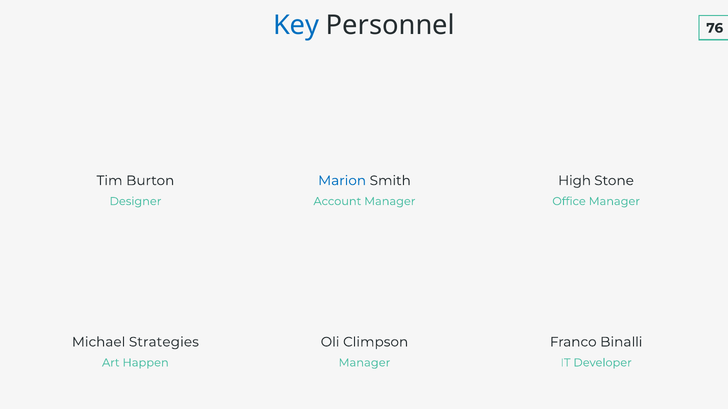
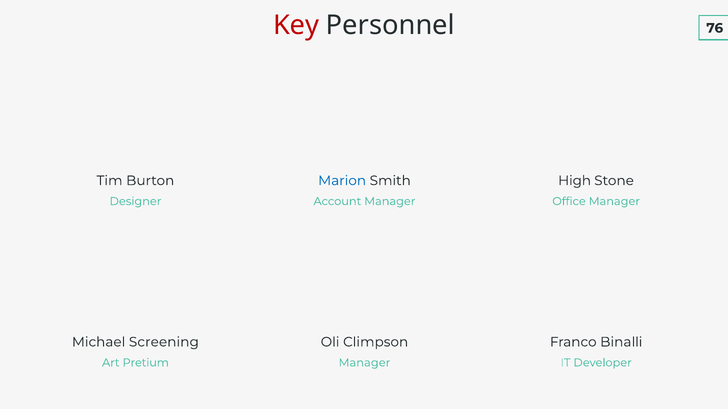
Key colour: blue -> red (296, 25)
Strategies: Strategies -> Screening (164, 342)
Happen: Happen -> Pretium (146, 363)
